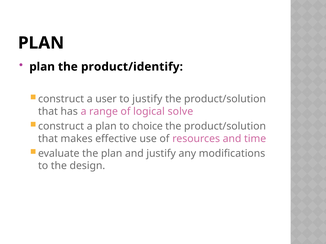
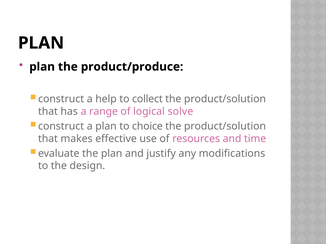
product/identify: product/identify -> product/produce (132, 67)
user: user -> help (106, 99)
to justify: justify -> collect (147, 99)
